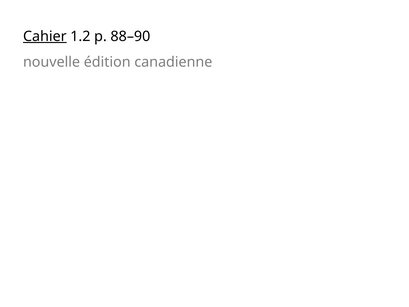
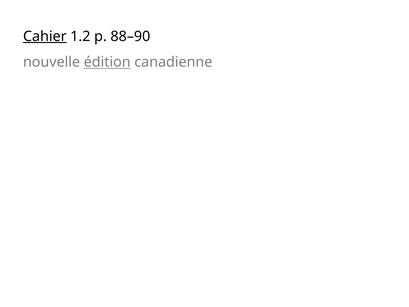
édition underline: none -> present (107, 62)
